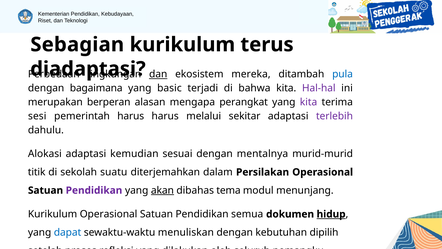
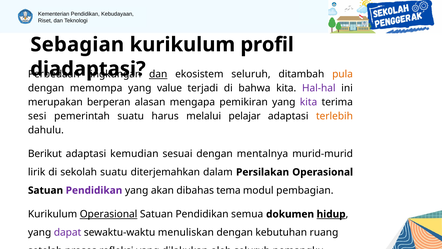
terus: terus -> profil (267, 45)
ekosistem mereka: mereka -> seluruh (251, 74)
pula colour: blue -> orange (343, 74)
bagaimana: bagaimana -> memompa (96, 88)
basic: basic -> value (170, 88)
perangkat: perangkat -> pemikiran (244, 102)
pemerintah harus: harus -> suatu (131, 116)
sekitar: sekitar -> pelajar (245, 116)
terlebih colour: purple -> orange (334, 116)
Alokasi: Alokasi -> Berikut (45, 154)
titik: titik -> lirik (37, 172)
akan underline: present -> none (162, 190)
menunjang: menunjang -> pembagian (305, 190)
Operasional underline: none -> present (109, 214)
dapat colour: blue -> purple (68, 232)
dipilih: dipilih -> ruang (324, 232)
